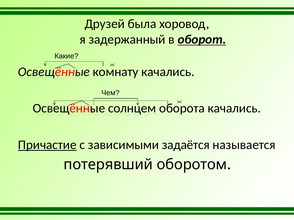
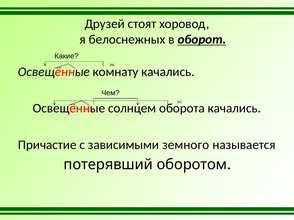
была: была -> стоят (142, 24)
задержанный: задержанный -> белоснежных (127, 40)
Причастие underline: present -> none (47, 145)
задаётся: задаётся -> земного (186, 145)
